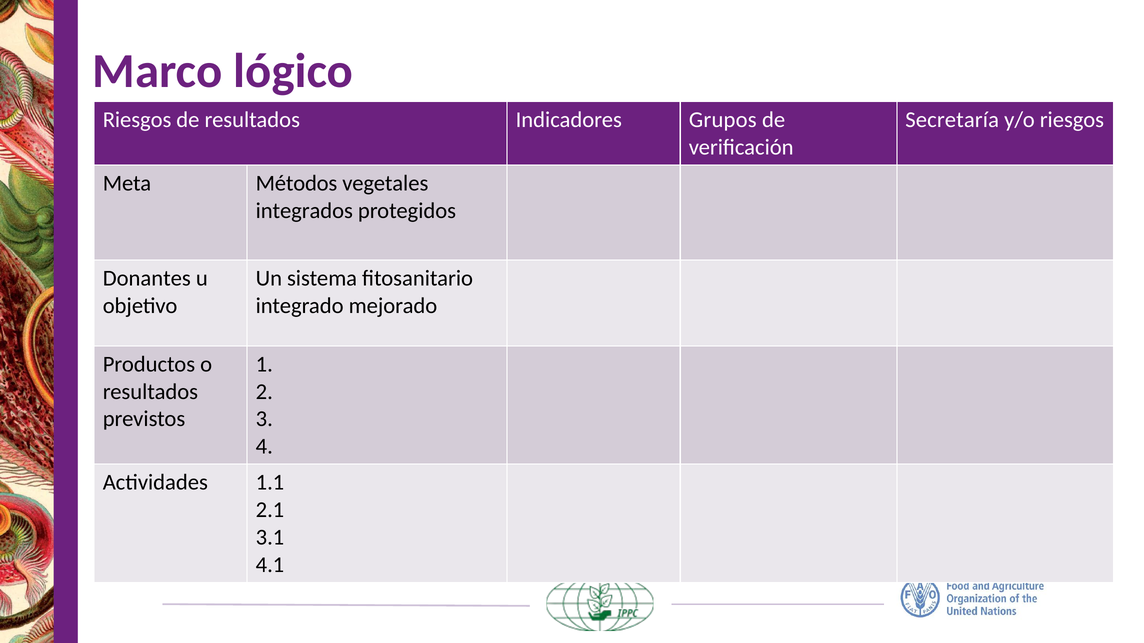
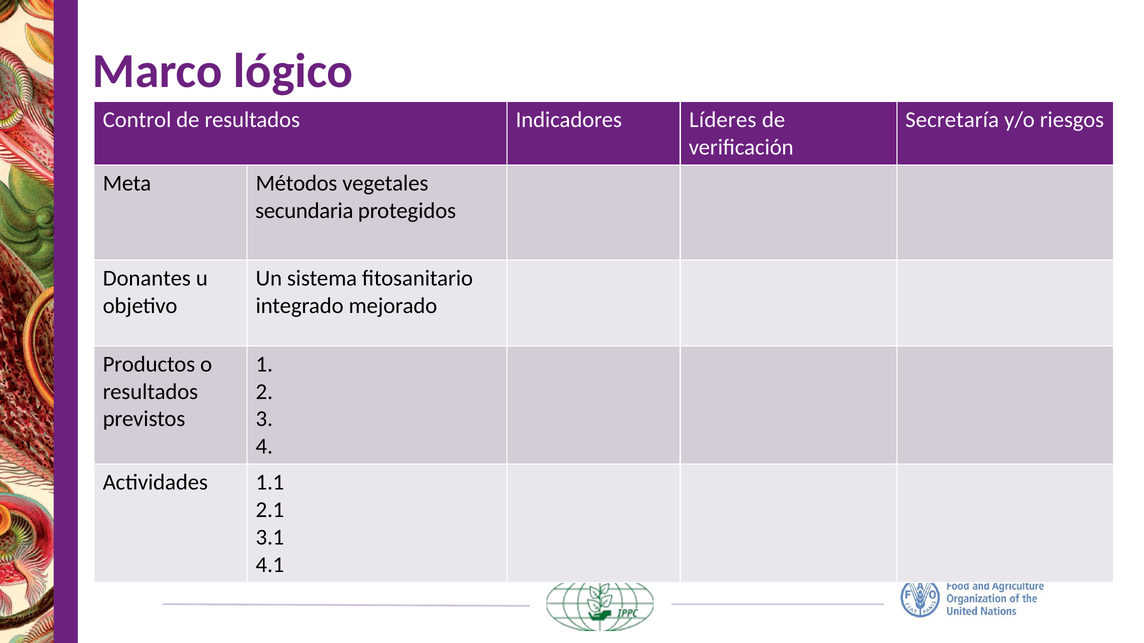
Riesgos: Riesgos -> Control (137, 120)
Grupos: Grupos -> Líderes (723, 120)
integrados: integrados -> secundaria (304, 211)
